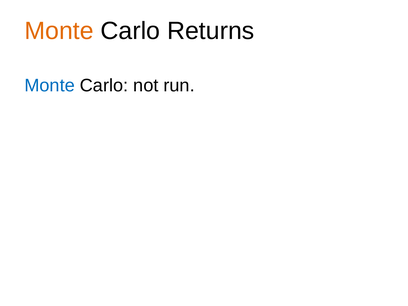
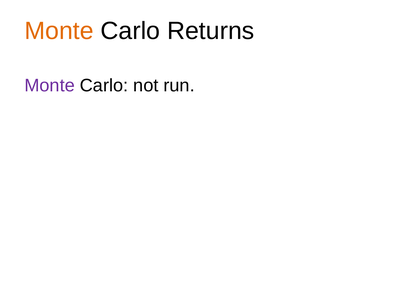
Monte colour: blue -> purple (50, 86)
